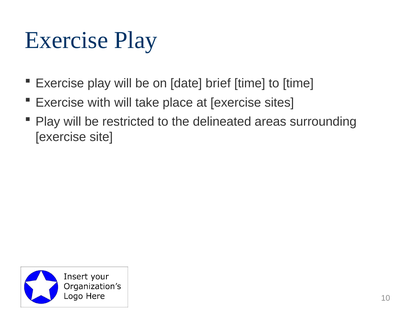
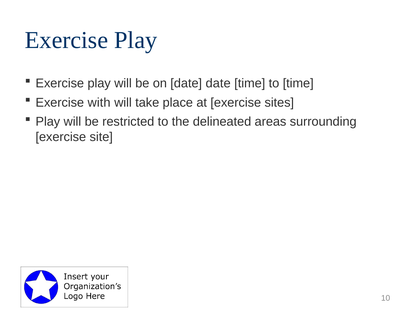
date brief: brief -> date (218, 83)
